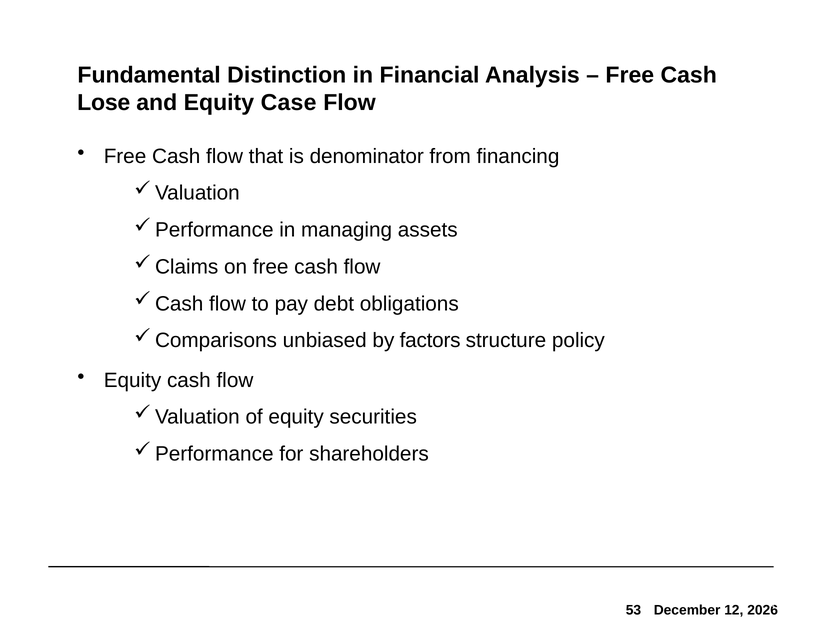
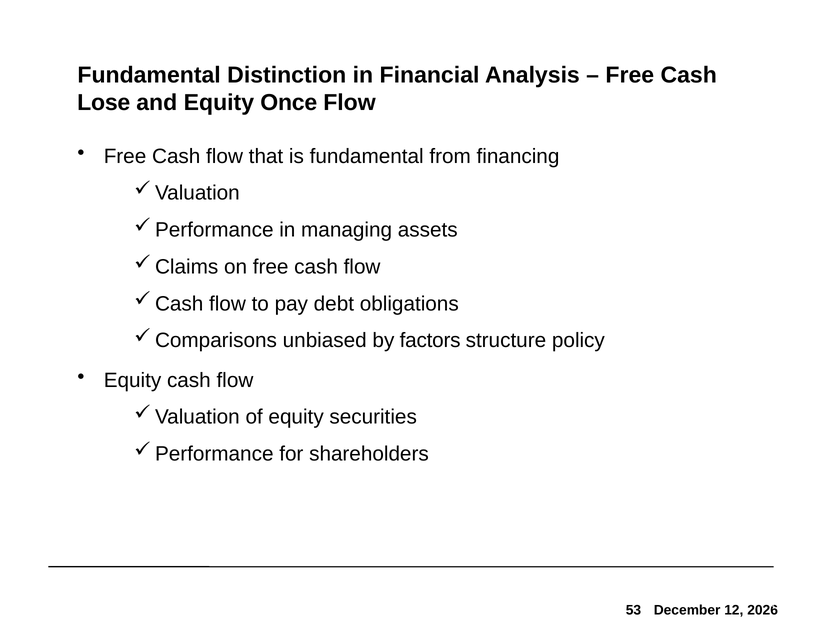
Case: Case -> Once (289, 103)
is denominator: denominator -> fundamental (367, 156)
